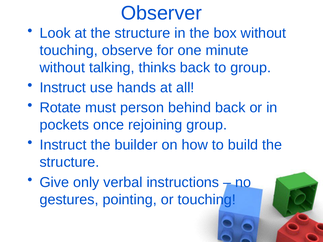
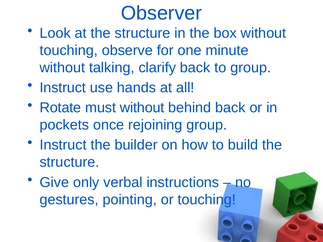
thinks: thinks -> clarify (157, 68)
must person: person -> without (142, 108)
